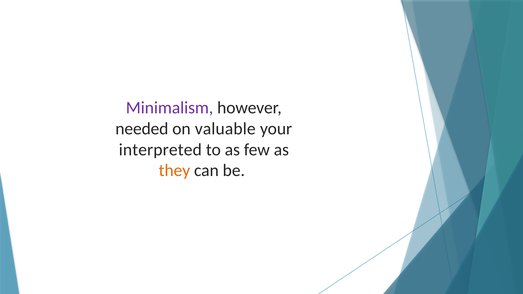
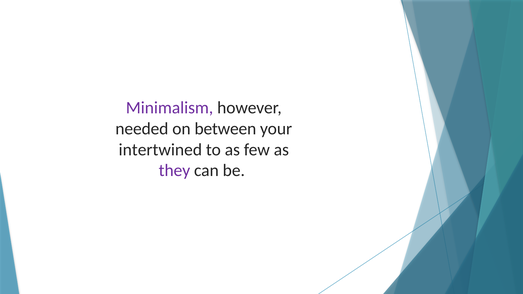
valuable: valuable -> between (225, 129)
interpreted: interpreted -> intertwined (160, 150)
they colour: orange -> purple (174, 171)
